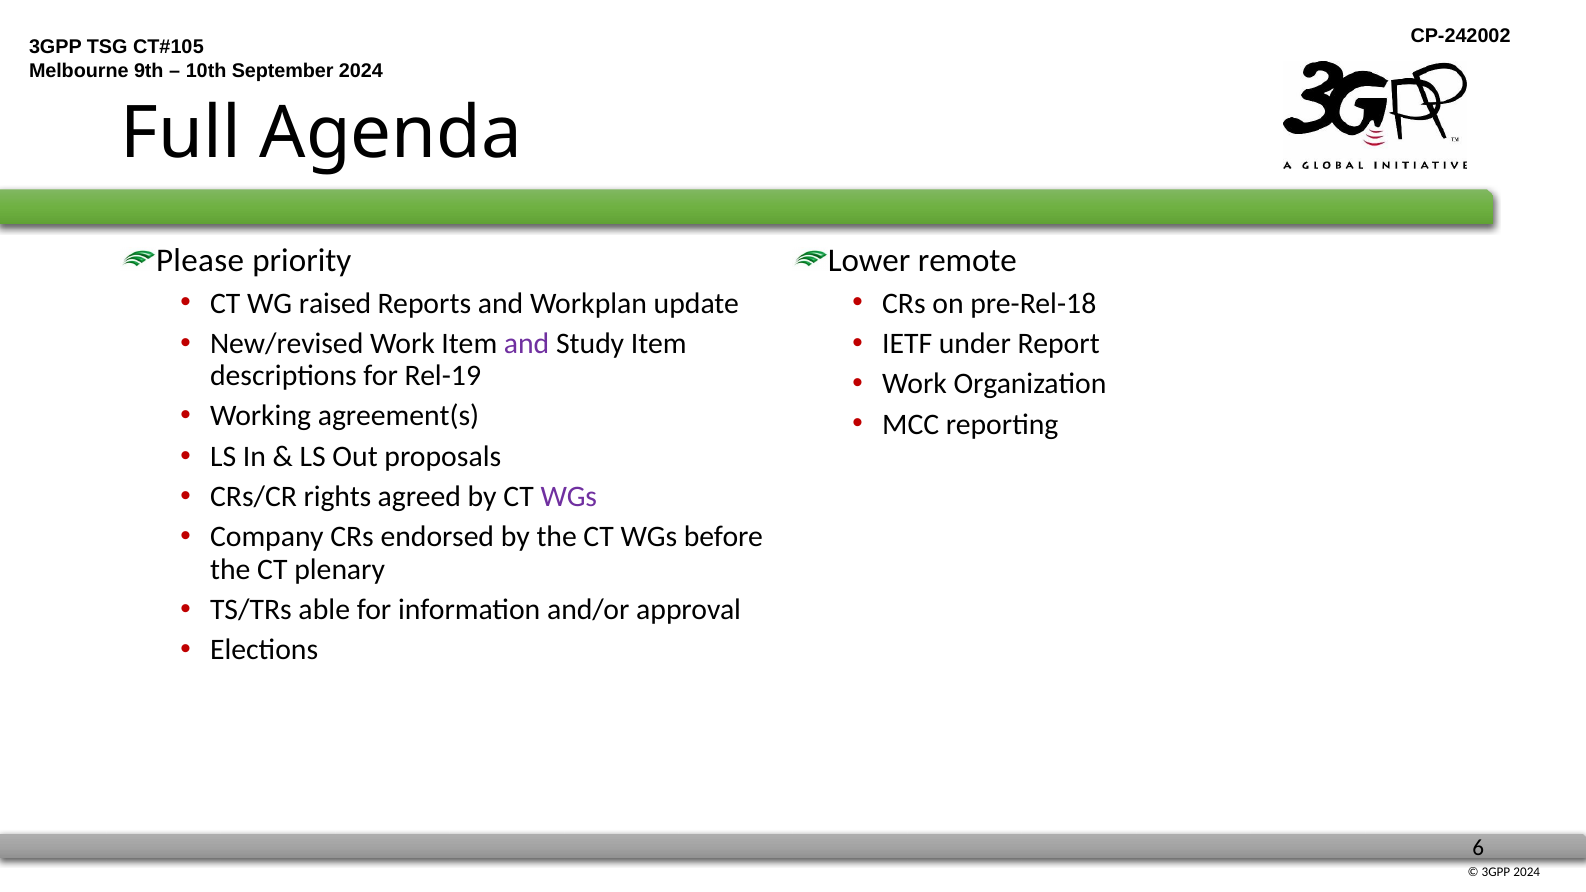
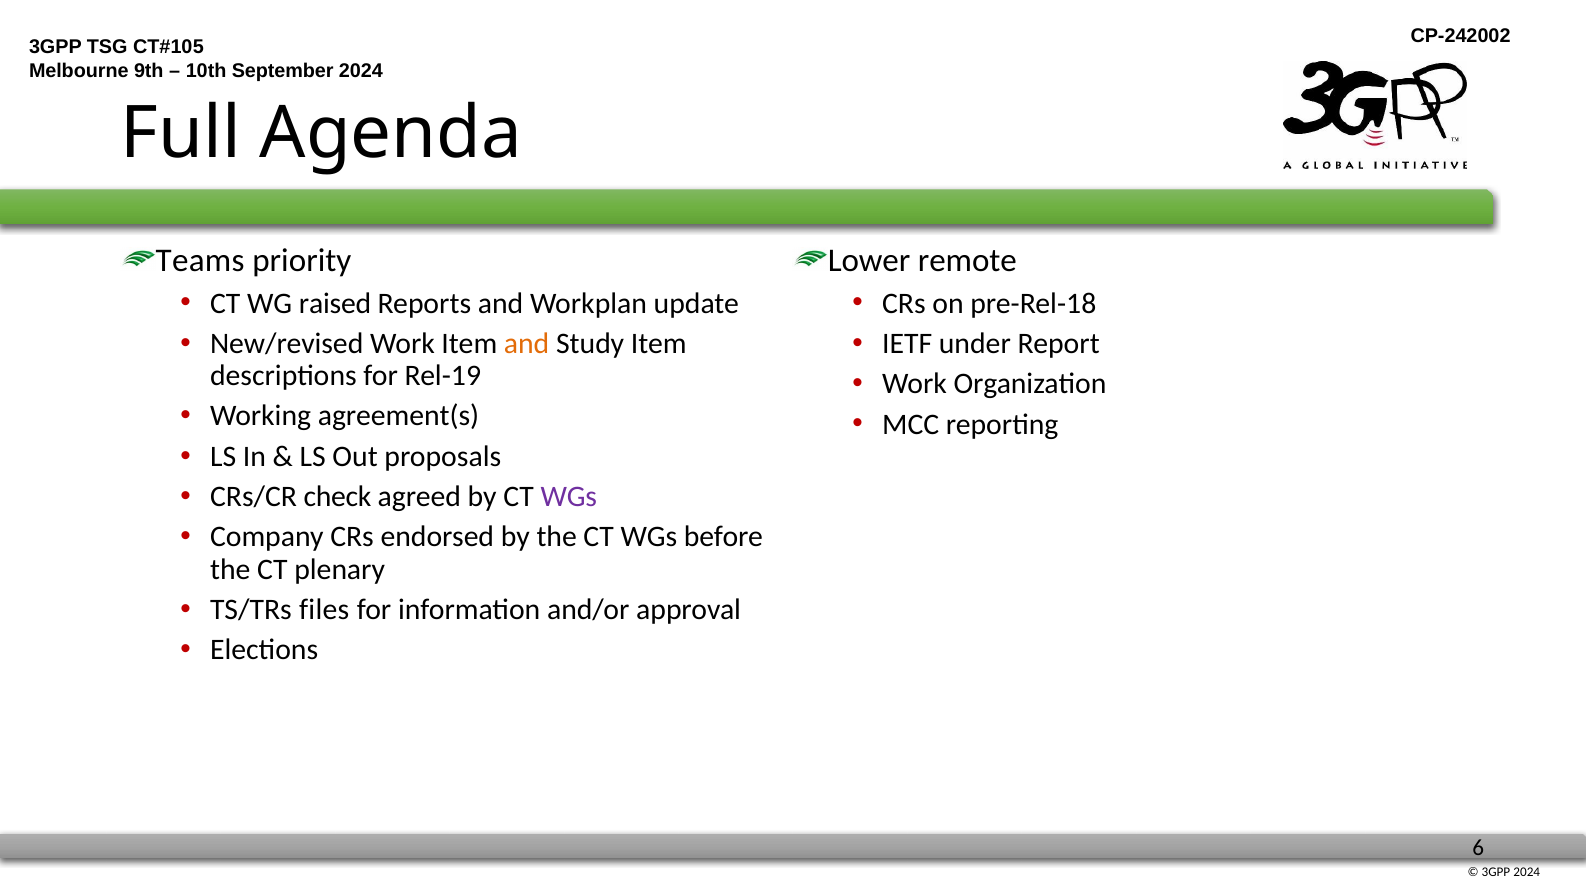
Please: Please -> Teams (200, 261)
and colour: purple -> orange (527, 344)
rights: rights -> check (338, 497)
able: able -> files (324, 610)
